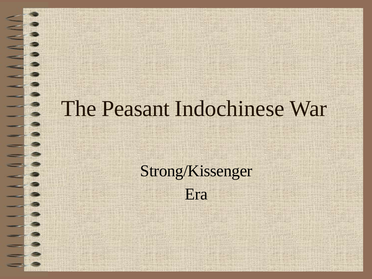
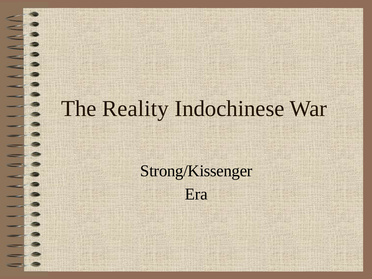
Peasant: Peasant -> Reality (135, 109)
